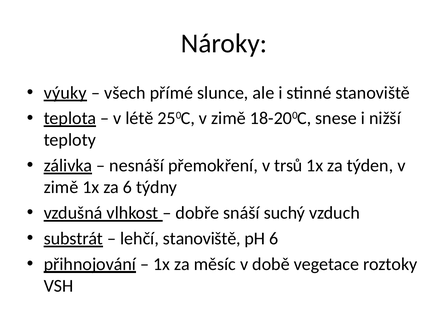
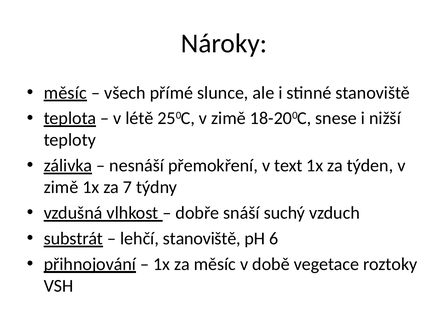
výuky: výuky -> měsíc (65, 93)
trsů: trsů -> text (288, 166)
za 6: 6 -> 7 (128, 187)
